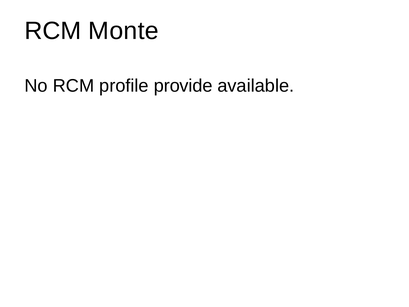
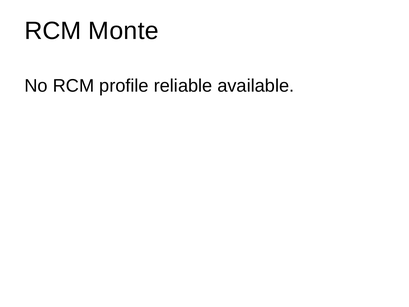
provide: provide -> reliable (183, 86)
